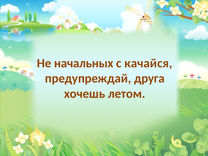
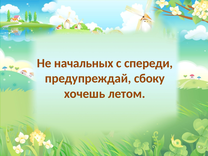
качайся: качайся -> спереди (149, 63)
друга: друга -> сбоку (149, 78)
